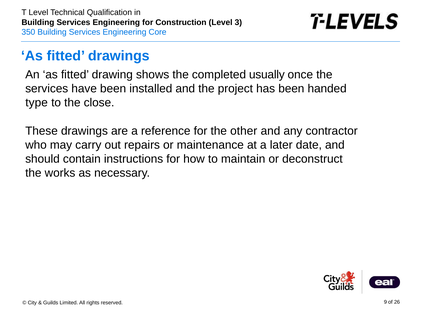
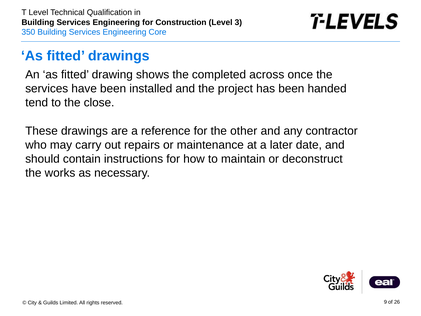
usually: usually -> across (267, 75)
type: type -> tend (37, 103)
